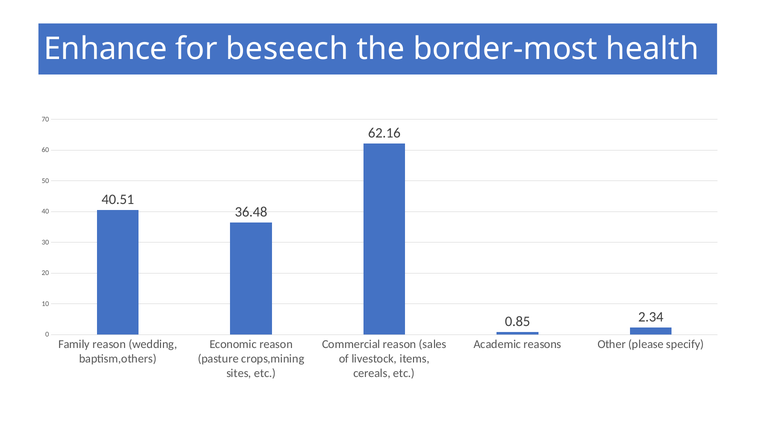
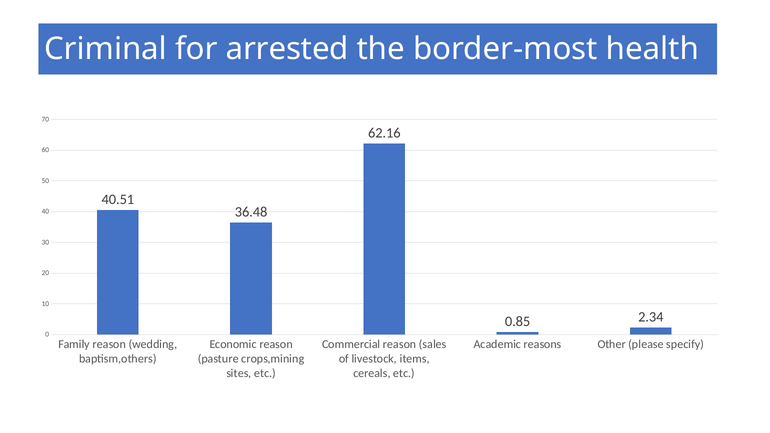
Enhance: Enhance -> Criminal (106, 49)
beseech: beseech -> arrested (287, 49)
